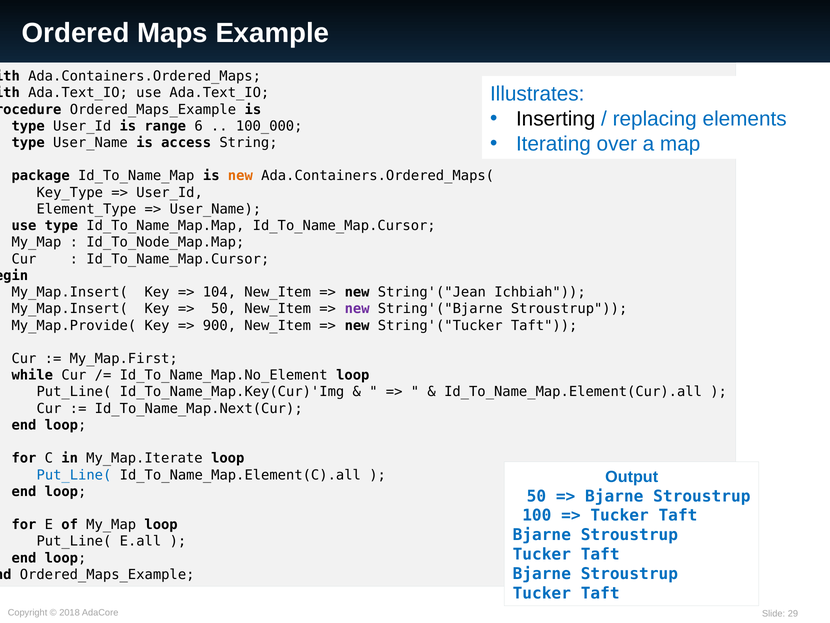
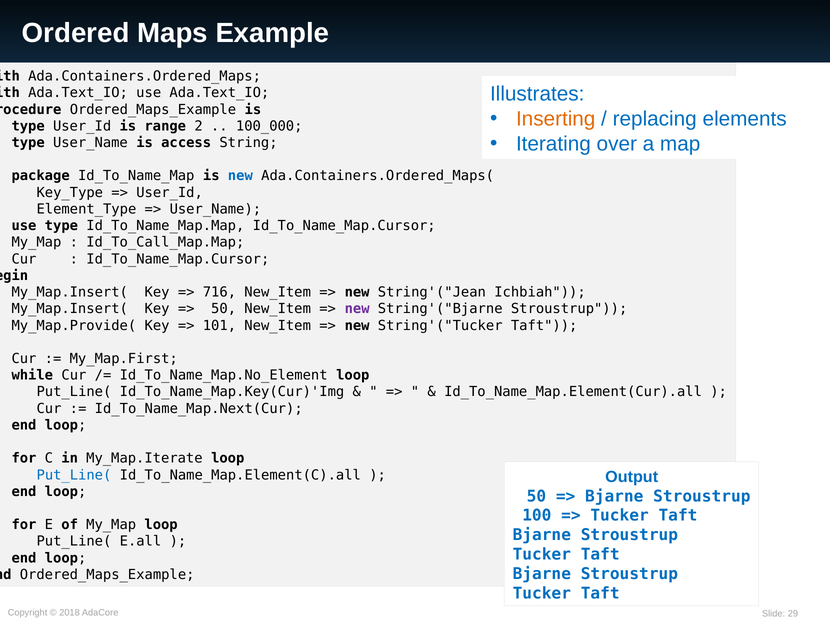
Inserting colour: black -> orange (556, 119)
6: 6 -> 2 (199, 126)
new colour: orange -> blue (240, 176)
Id_To_Node_Map.Map: Id_To_Node_Map.Map -> Id_To_Call_Map.Map (165, 242)
104: 104 -> 716 (219, 292)
900: 900 -> 101 (219, 325)
